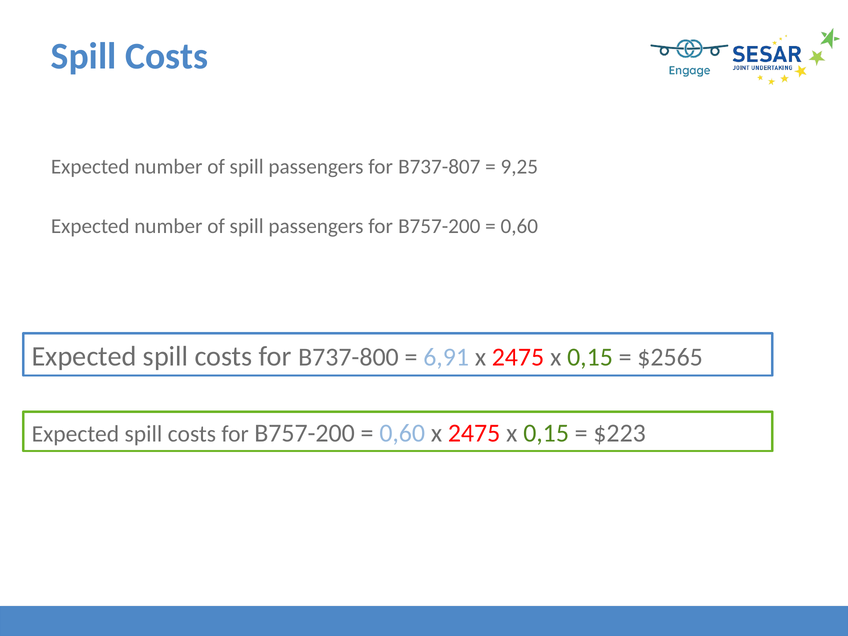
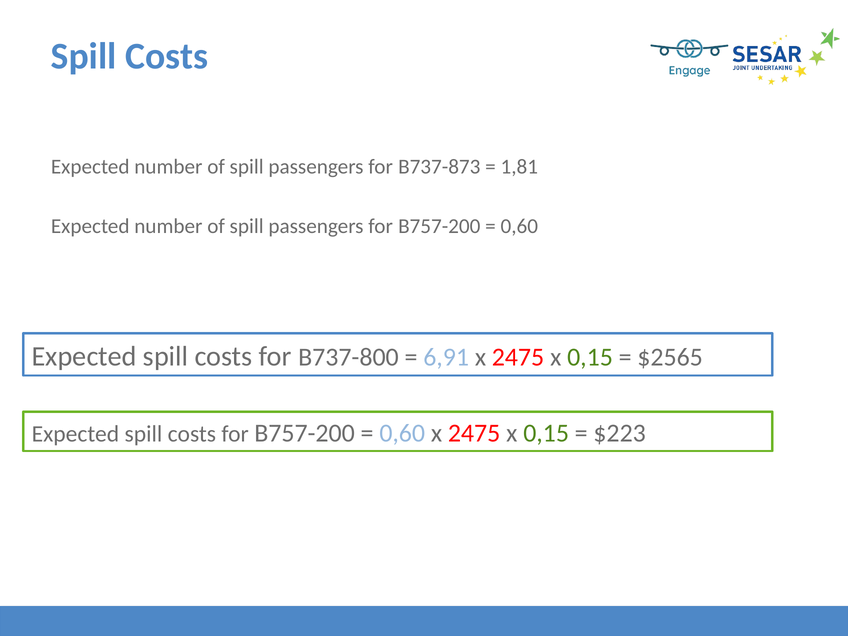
B737-807: B737-807 -> B737-873 (439, 167)
9,25: 9,25 -> 1,81 (519, 167)
